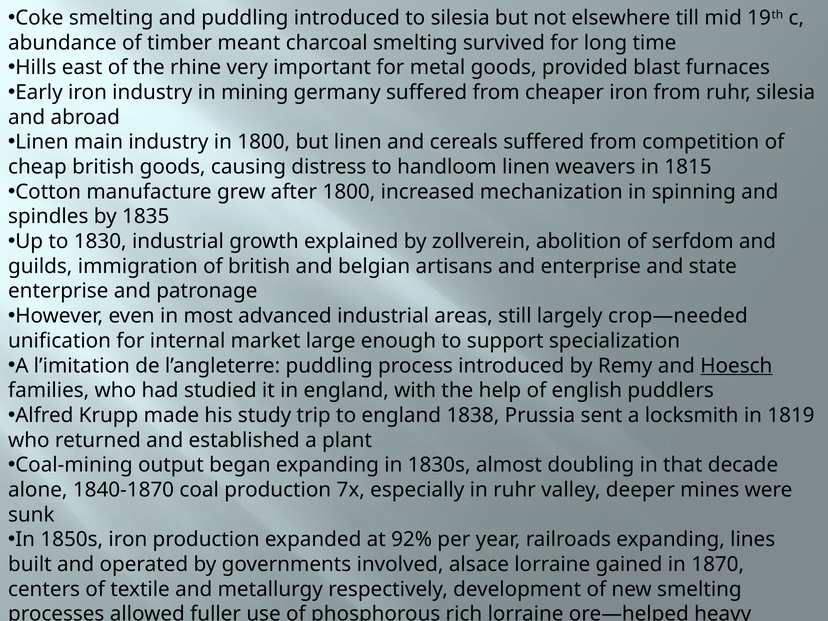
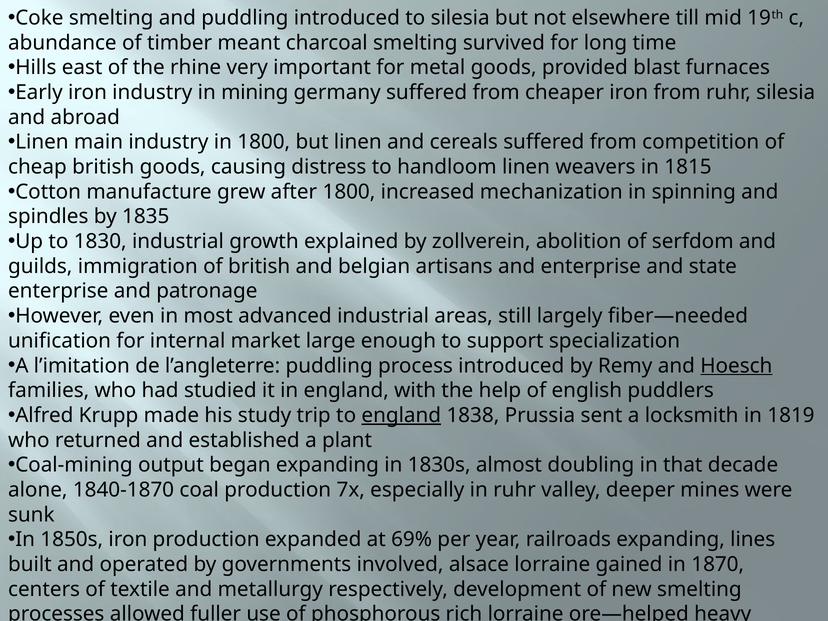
crop—needed: crop—needed -> fiber—needed (678, 316)
england underline: none -> present (401, 415)
92%: 92% -> 69% (412, 540)
